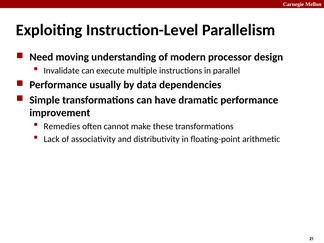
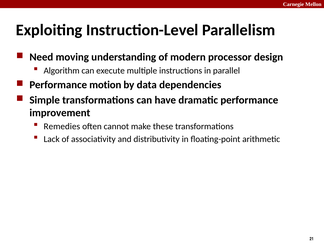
Invalidate: Invalidate -> Algorithm (62, 71)
usually: usually -> motion (105, 85)
